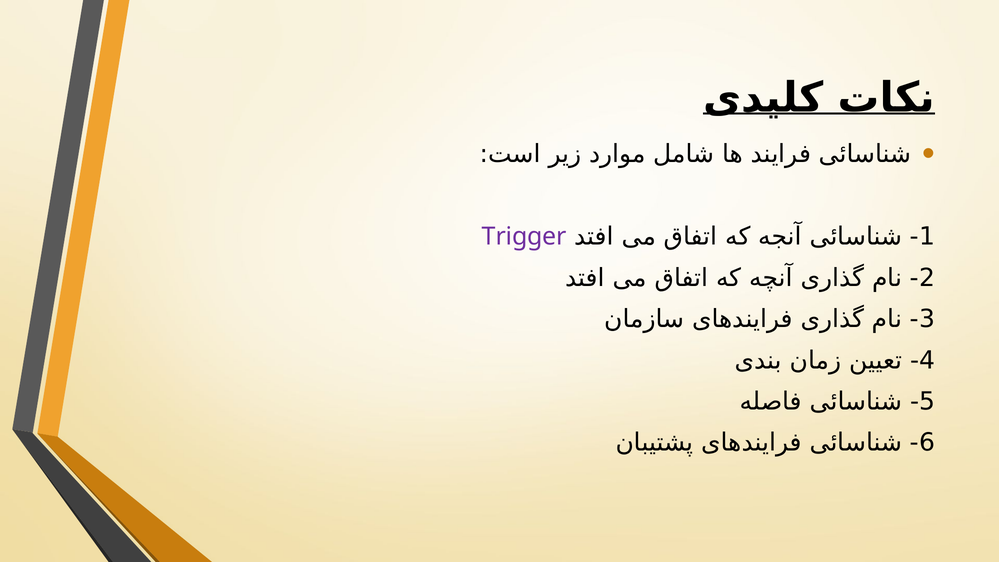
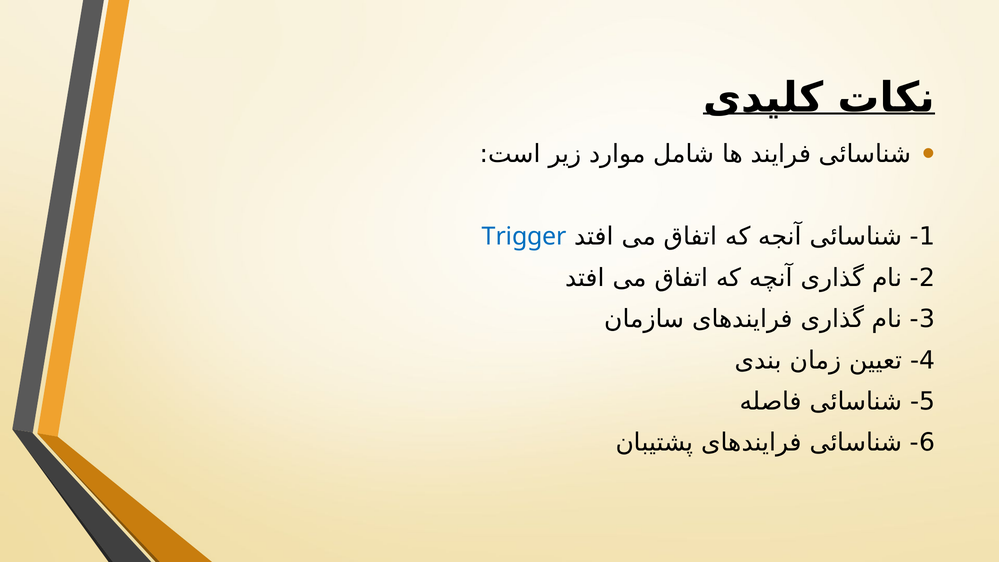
Trigger colour: purple -> blue (524, 237)
